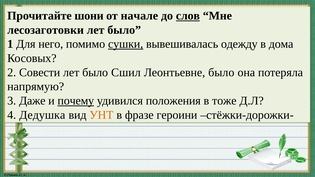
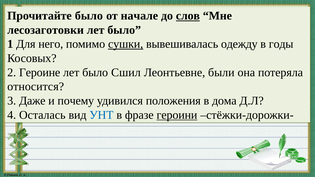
Прочитайте шони: шони -> было (89, 16)
дома: дома -> годы (281, 44)
Совести: Совести -> Героине (40, 73)
Леонтьевне было: было -> были (221, 73)
напрямую: напрямую -> относится (36, 87)
почему underline: present -> none (76, 101)
тоже: тоже -> дома (224, 101)
Дедушка: Дедушка -> Осталась (42, 115)
УНТ colour: orange -> blue (101, 115)
героини underline: none -> present (177, 115)
